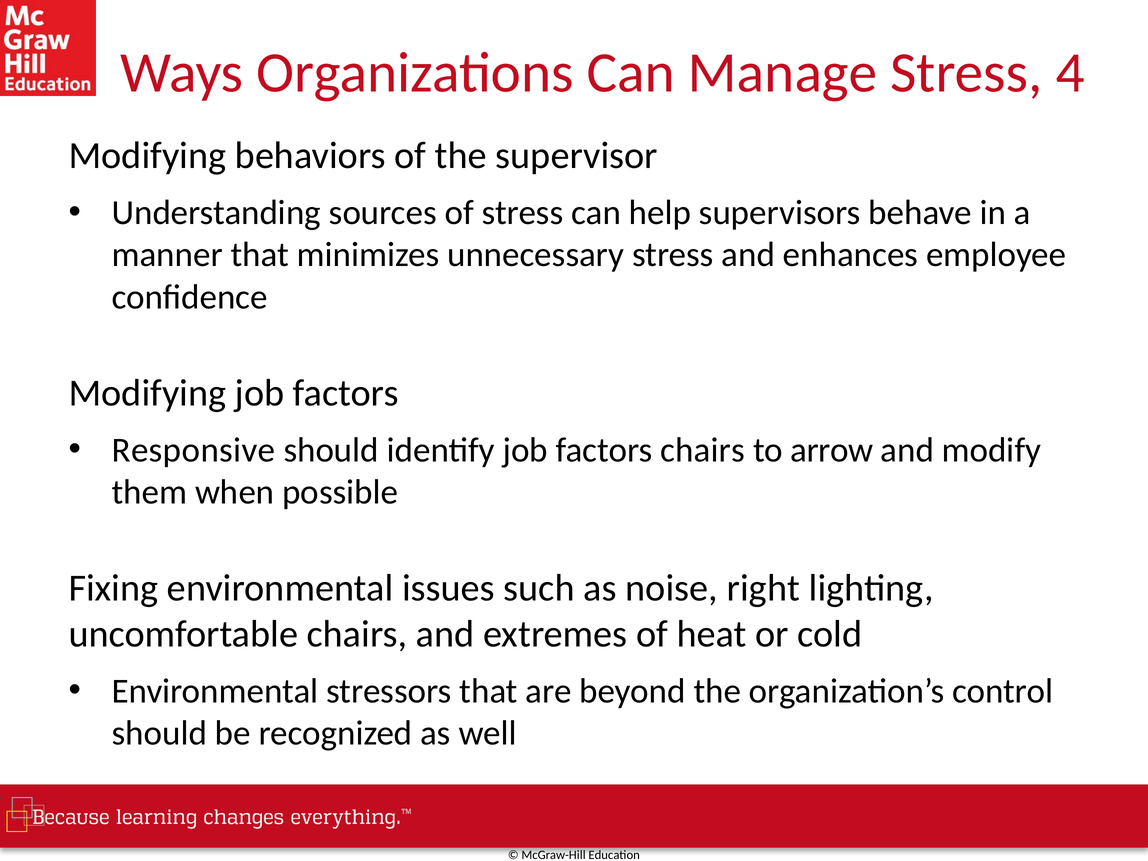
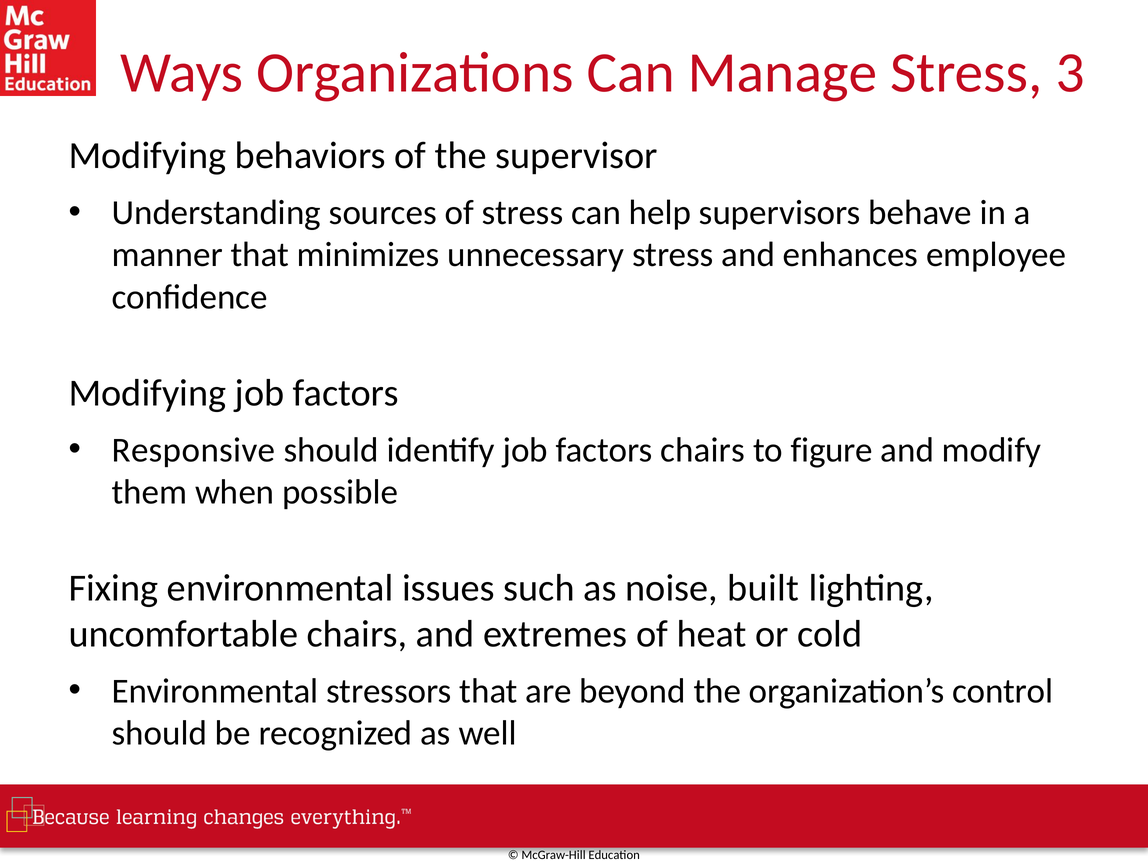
4: 4 -> 3 (1070, 73)
arrow: arrow -> figure (832, 450)
right: right -> built (763, 588)
